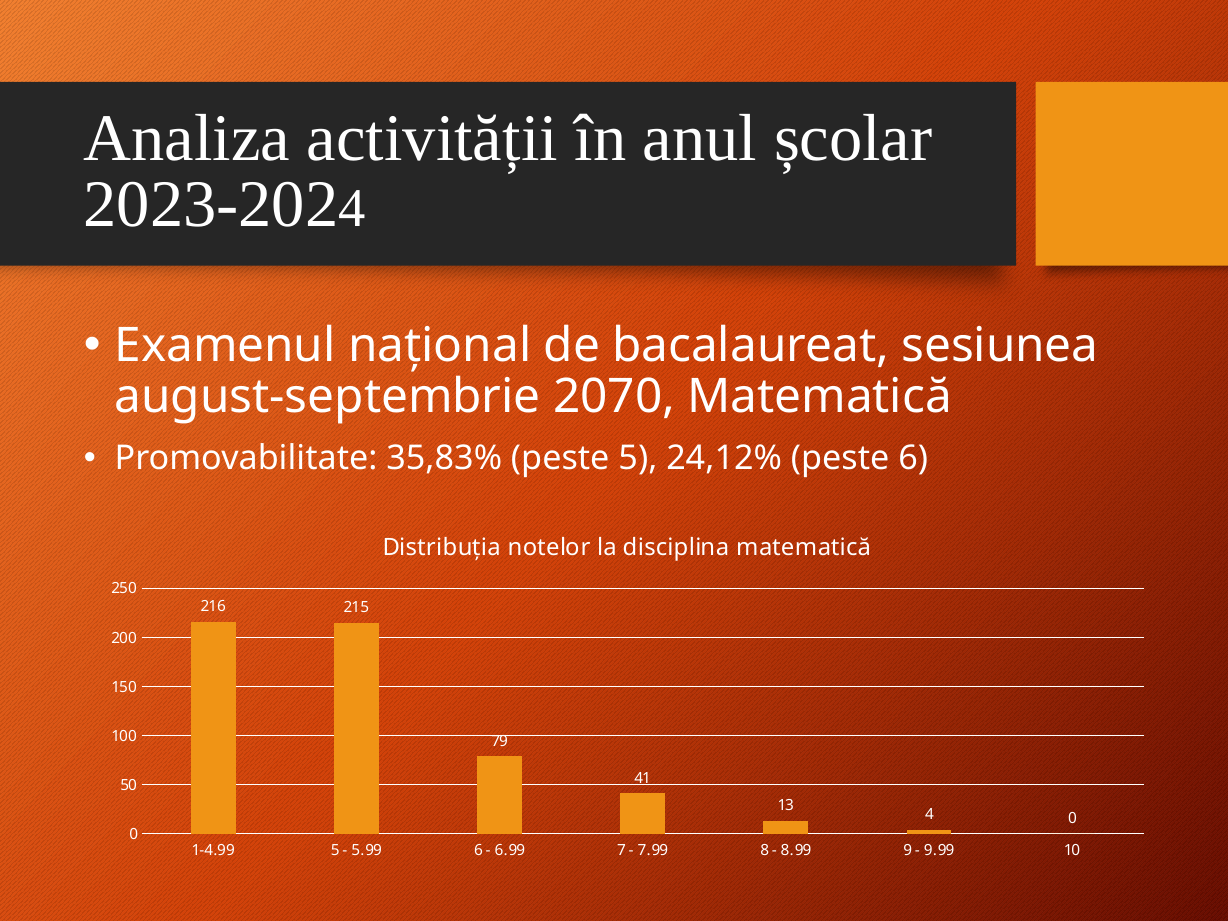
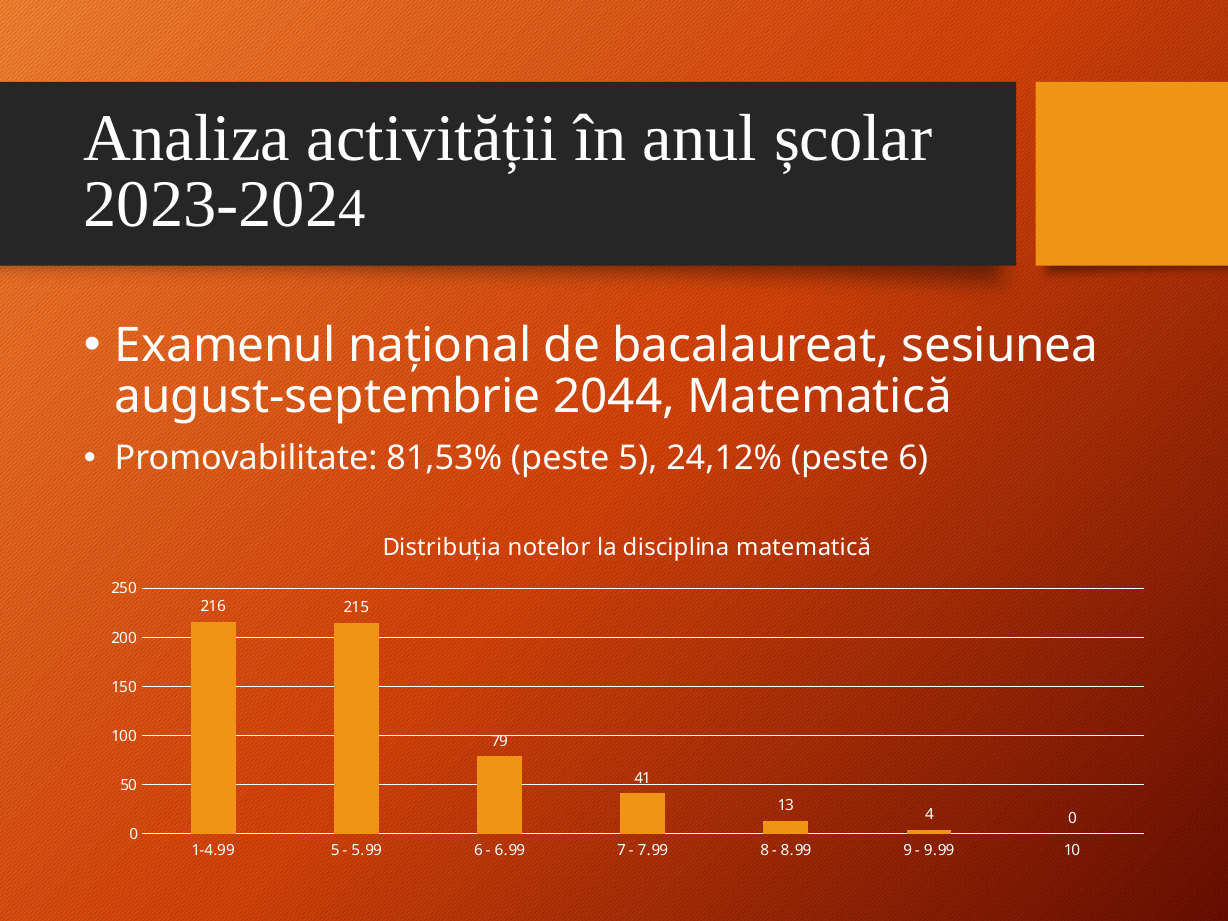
2070: 2070 -> 2044 (614, 397)
35,83%: 35,83% -> 81,53% (444, 458)
